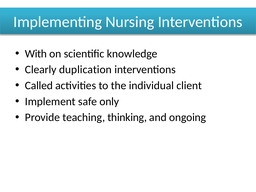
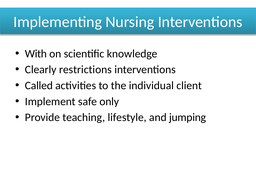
duplication: duplication -> restrictions (85, 70)
thinking: thinking -> lifestyle (127, 117)
ongoing: ongoing -> jumping (188, 117)
